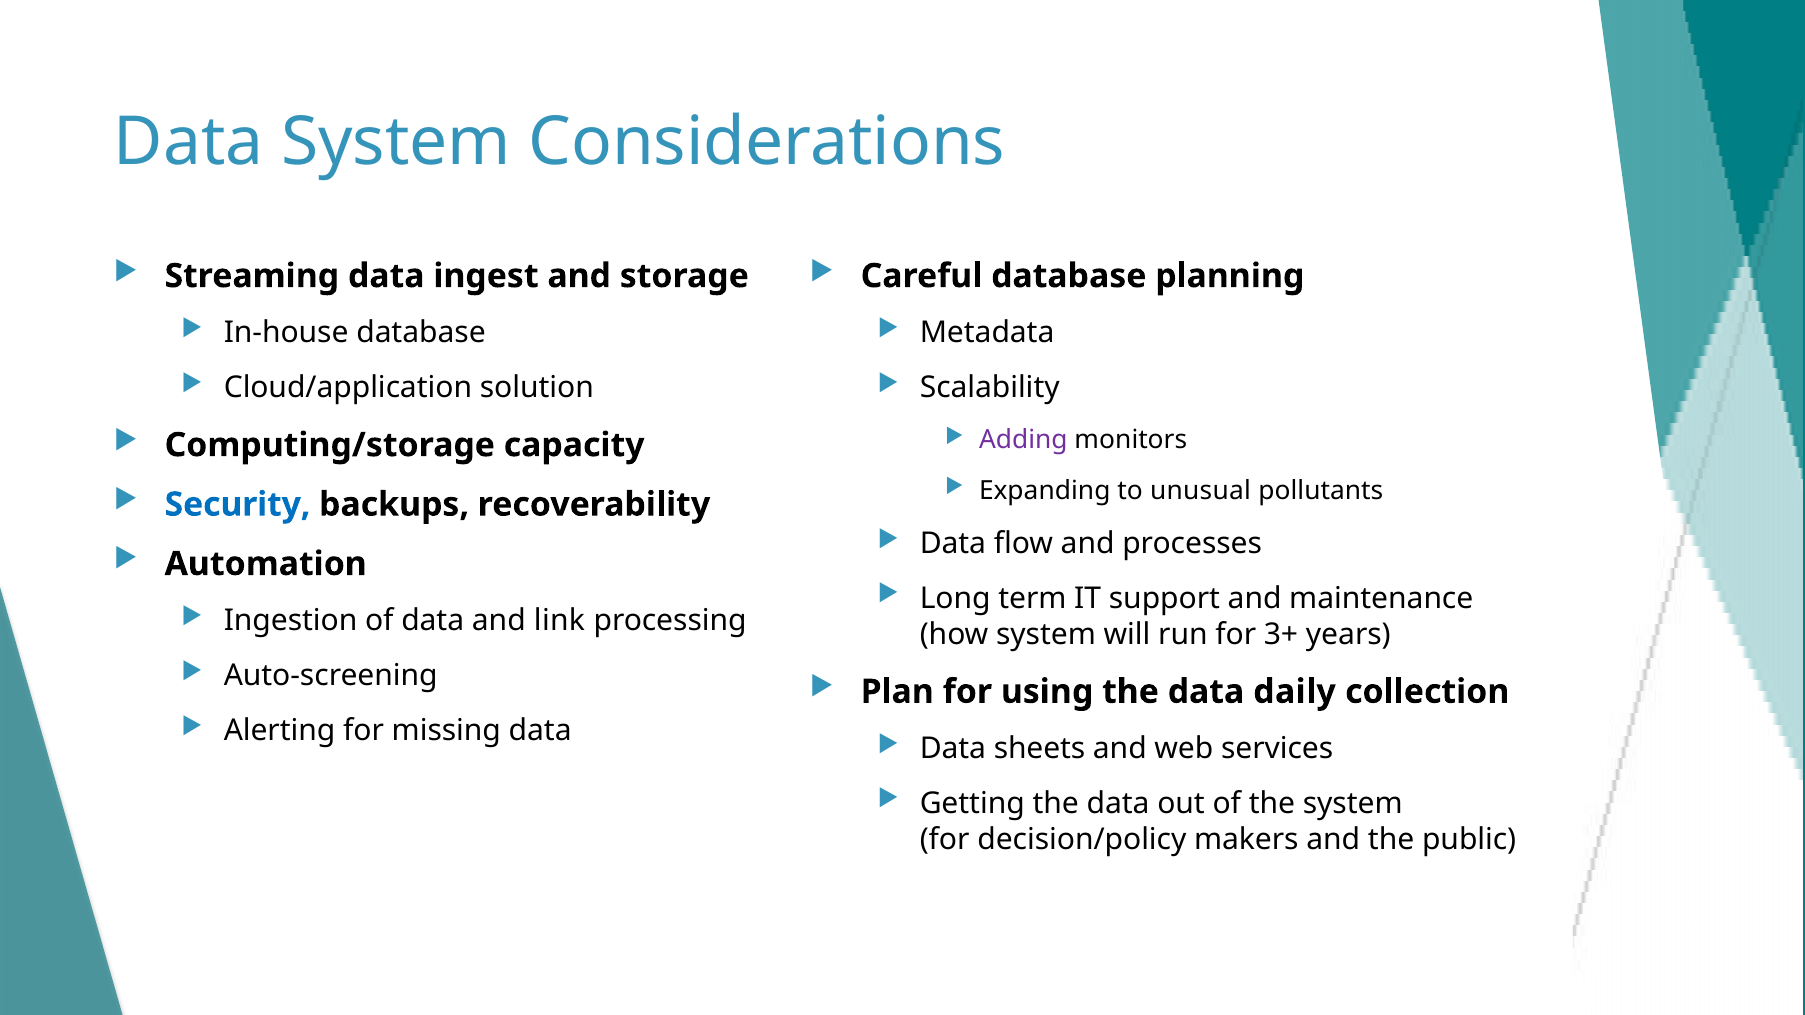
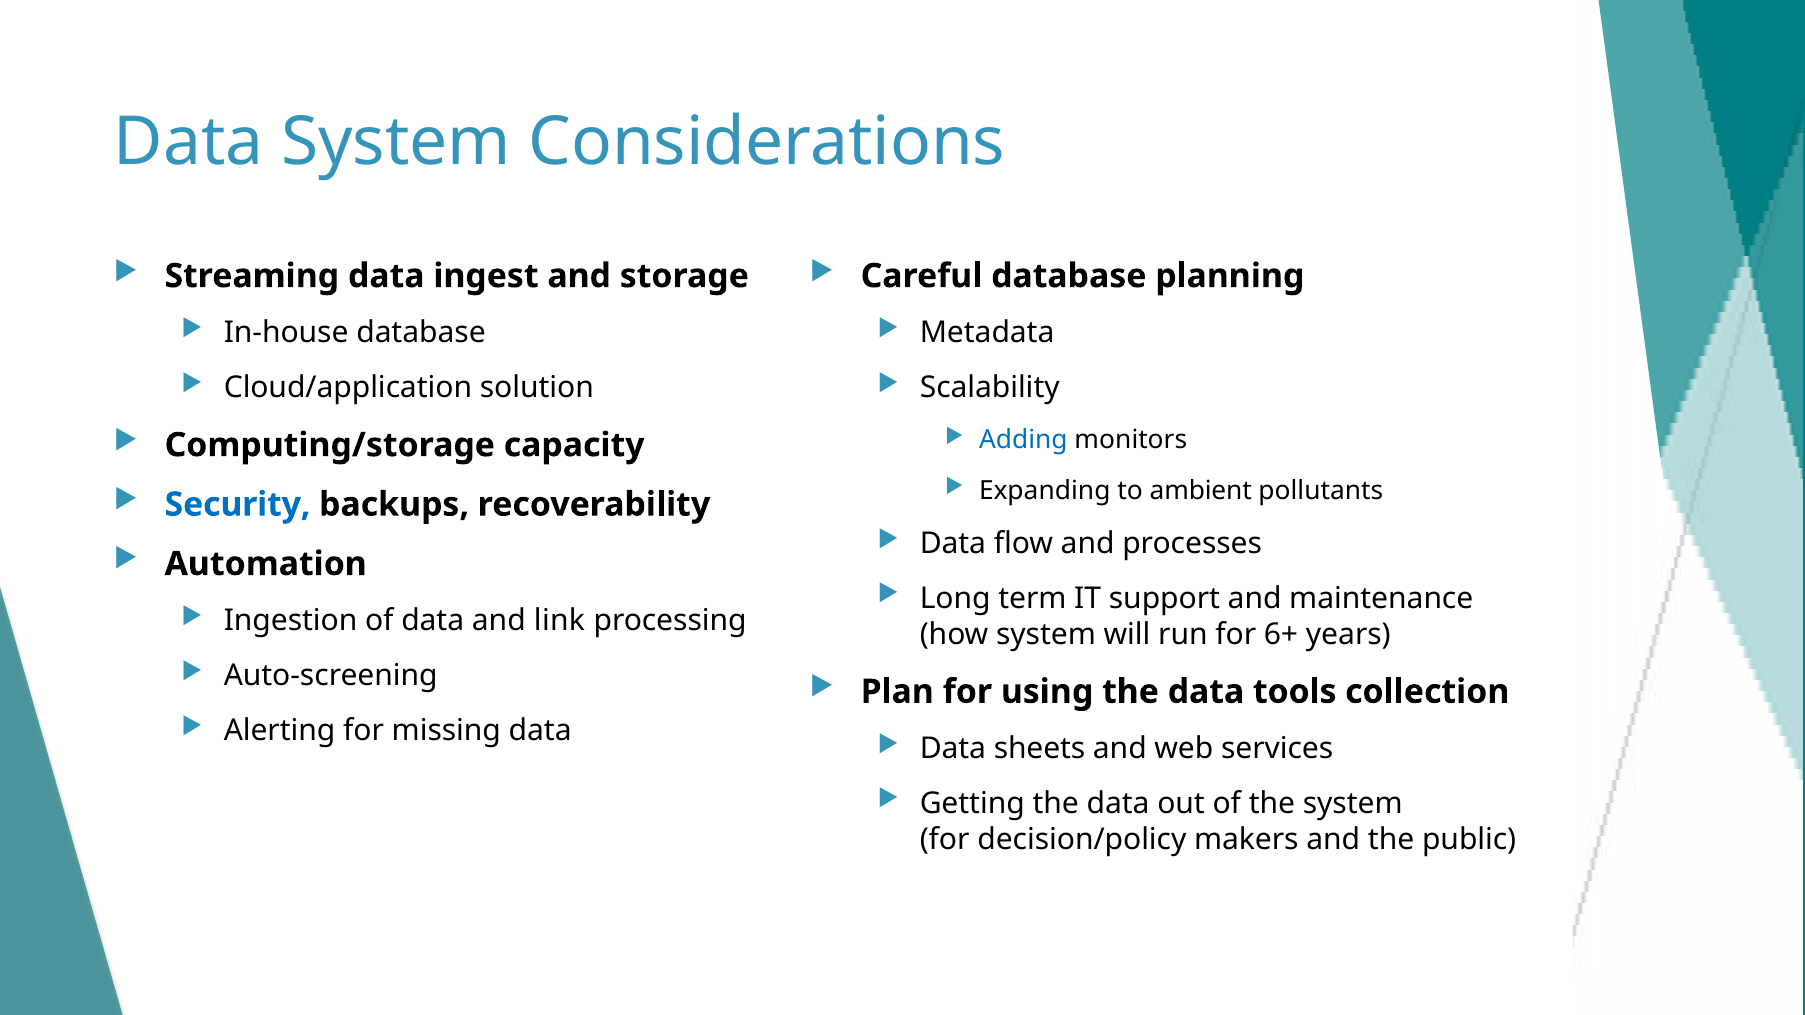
Adding colour: purple -> blue (1023, 440)
unusual: unusual -> ambient (1201, 491)
3+: 3+ -> 6+ (1281, 634)
daily: daily -> tools (1295, 692)
